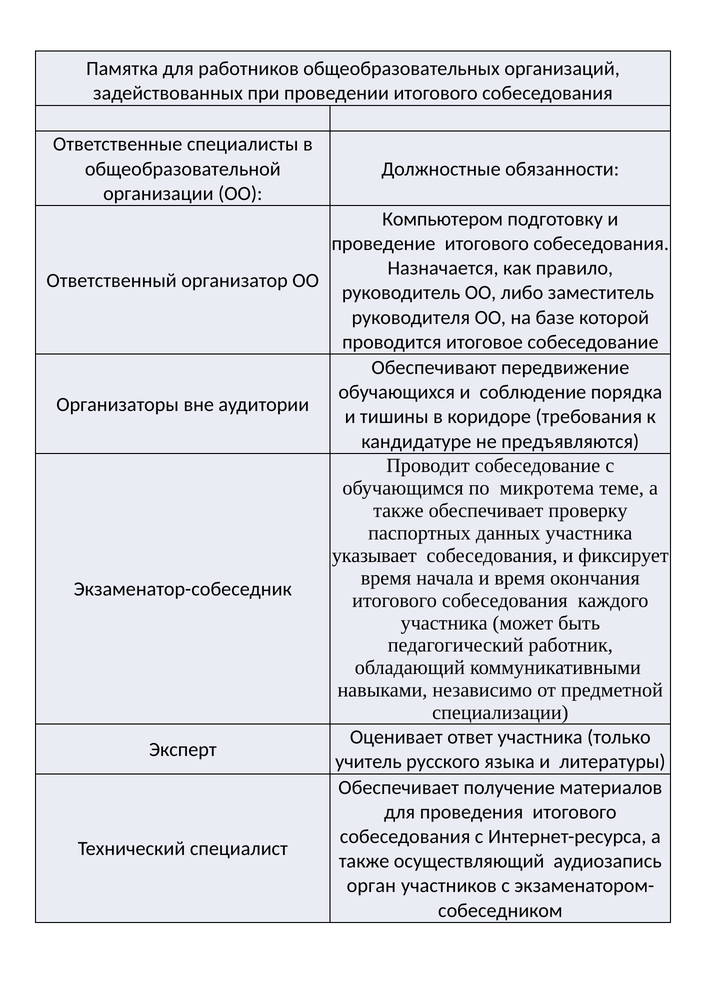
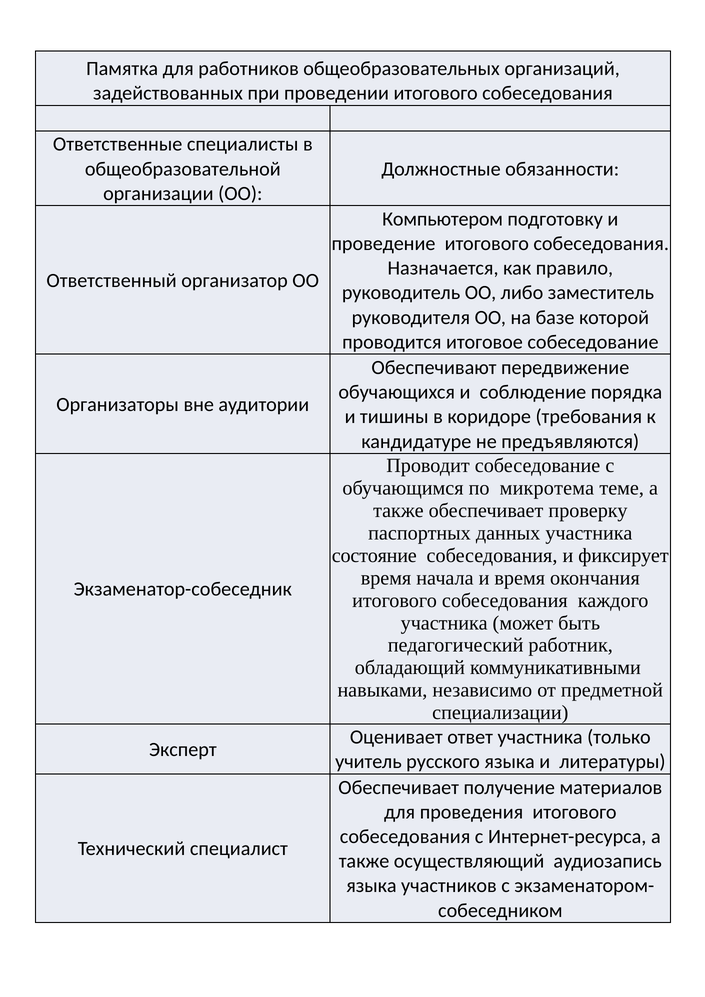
указывает: указывает -> состояние (374, 556)
орган: орган -> языка (371, 886)
